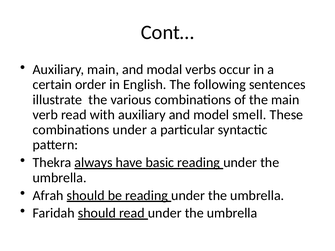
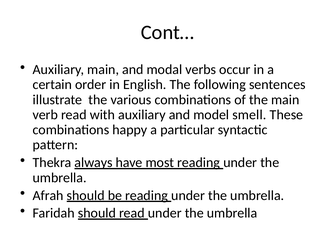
combinations under: under -> happy (130, 130)
basic: basic -> most (160, 163)
